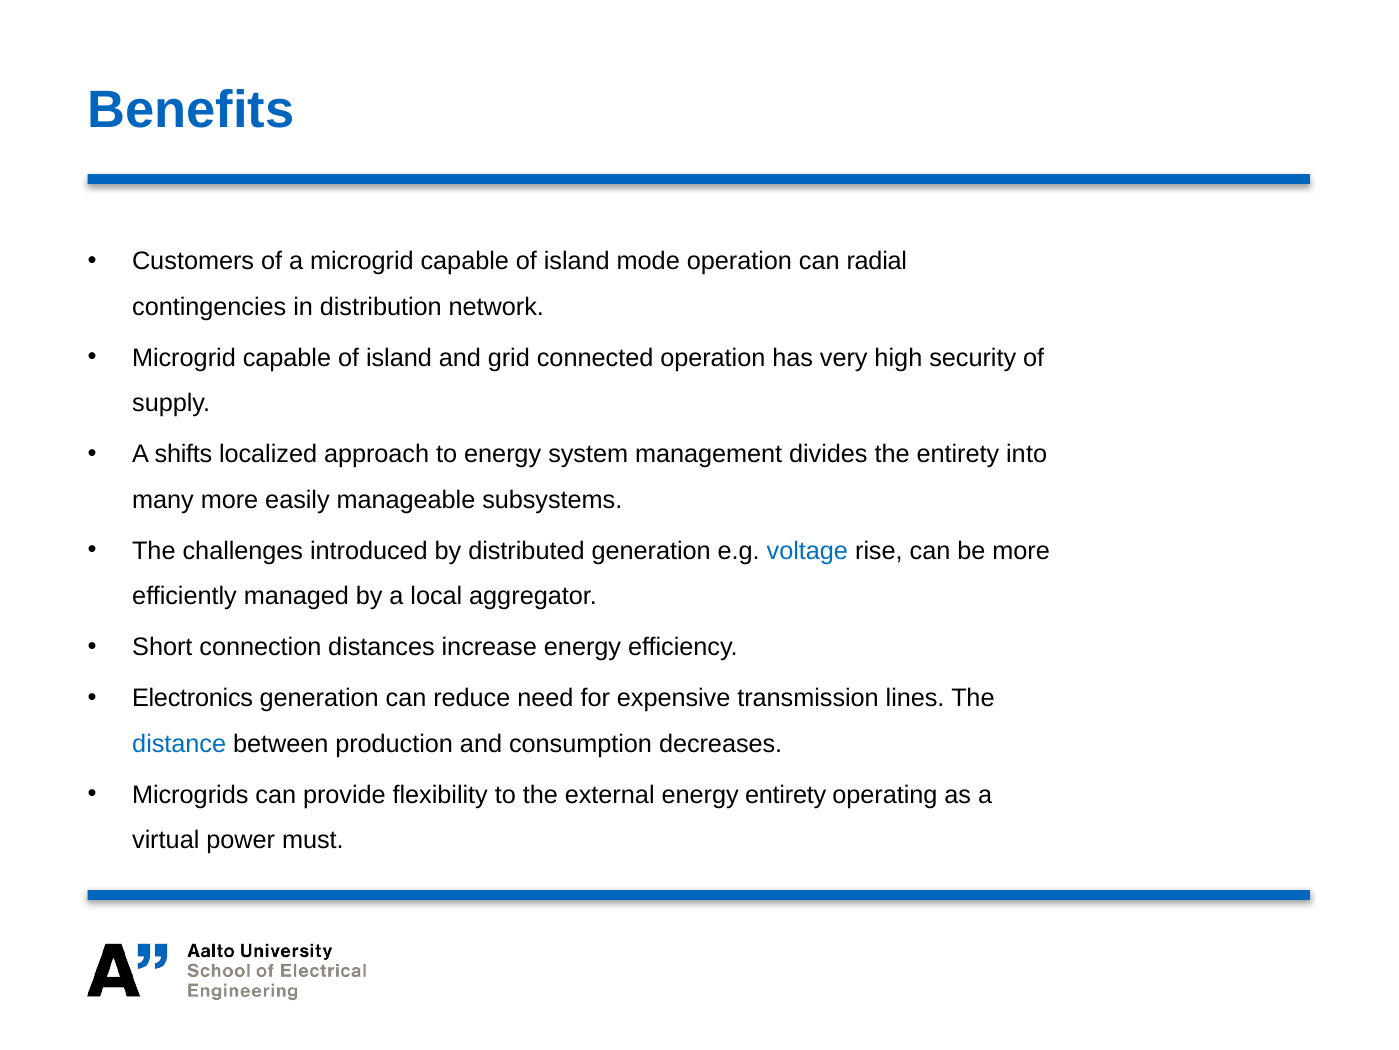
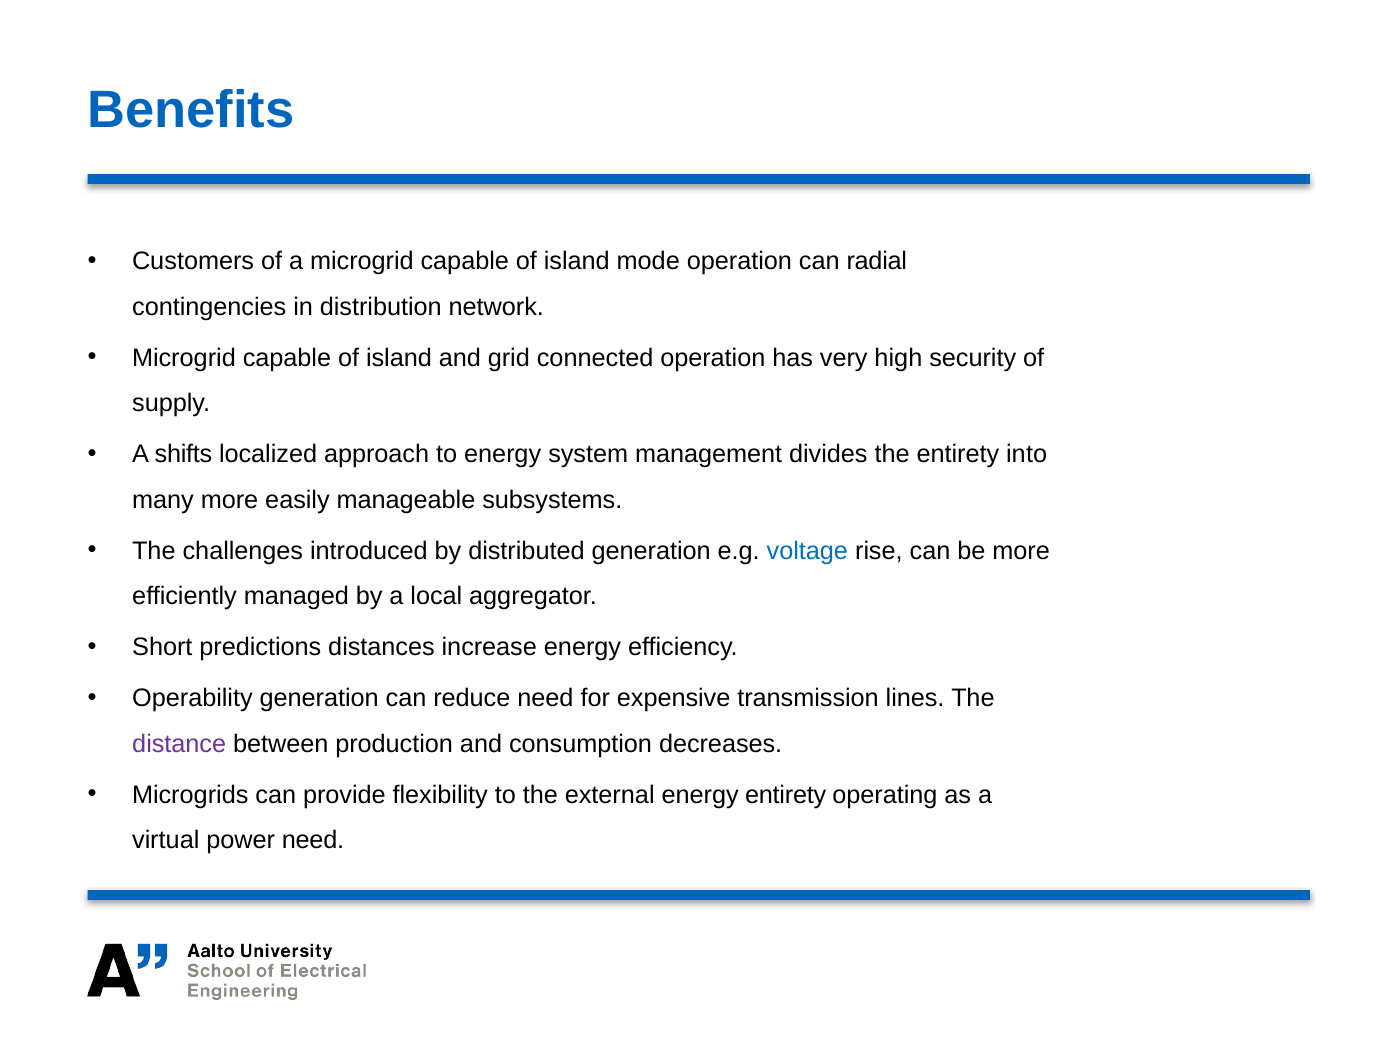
connection: connection -> predictions (260, 647)
Electronics: Electronics -> Operability (192, 698)
distance colour: blue -> purple (179, 743)
power must: must -> need (313, 840)
